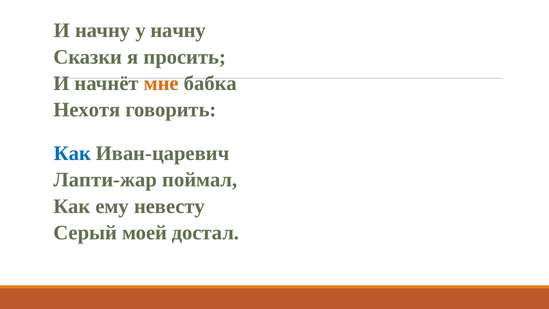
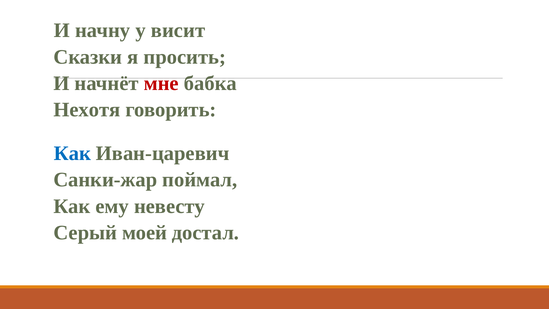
у начну: начну -> висит (178, 30)
мне colour: orange -> red (161, 83)
Лапти-жар: Лапти-жар -> Санки-жар (105, 180)
